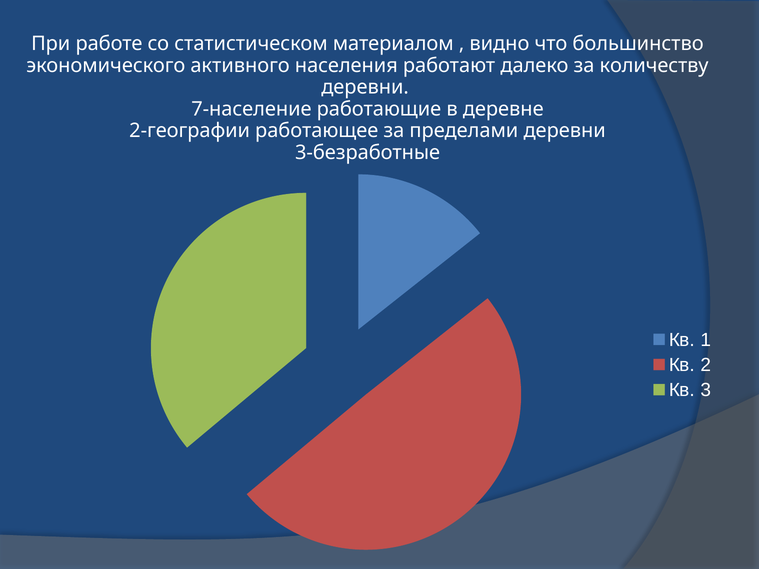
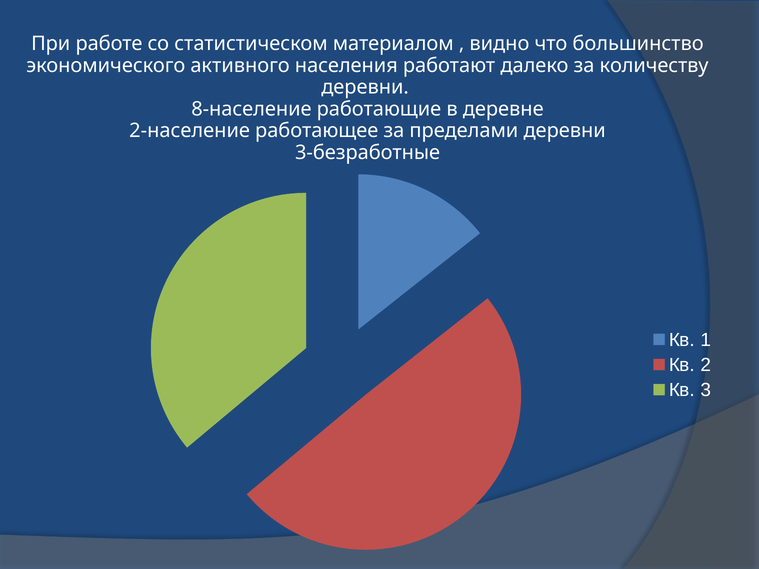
7-население: 7-население -> 8-население (251, 109)
2-географии: 2-географии -> 2-население (190, 131)
